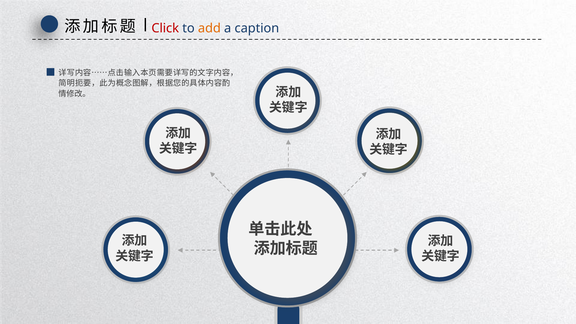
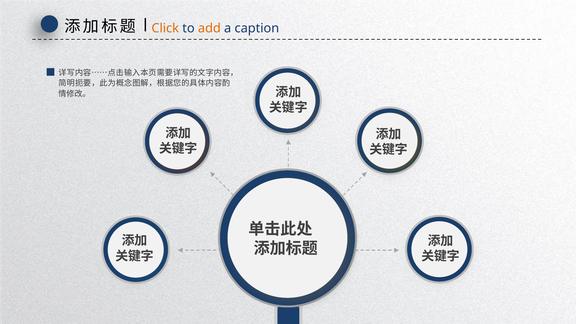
Click colour: red -> orange (165, 28)
